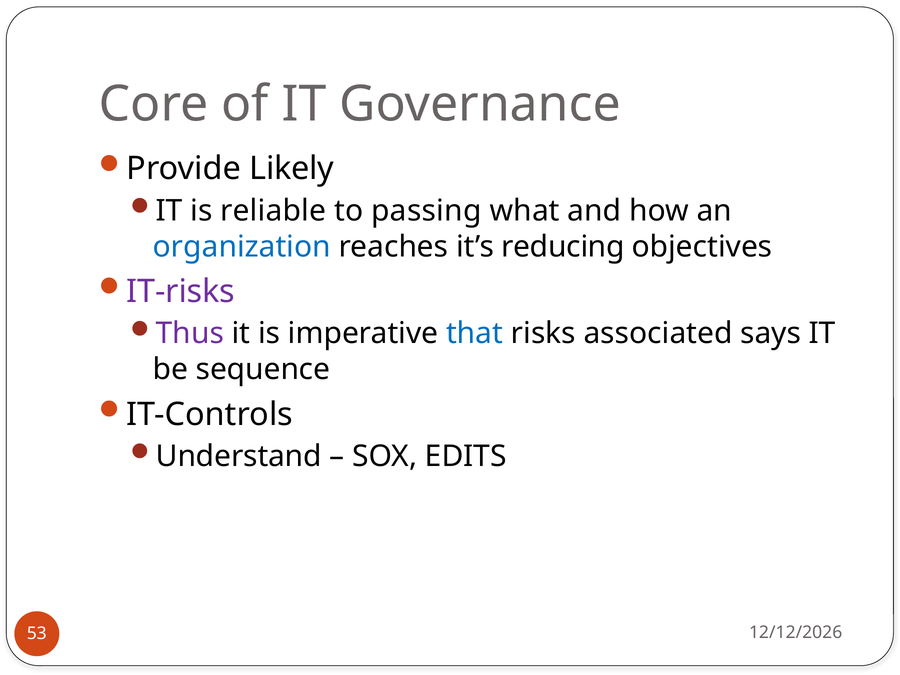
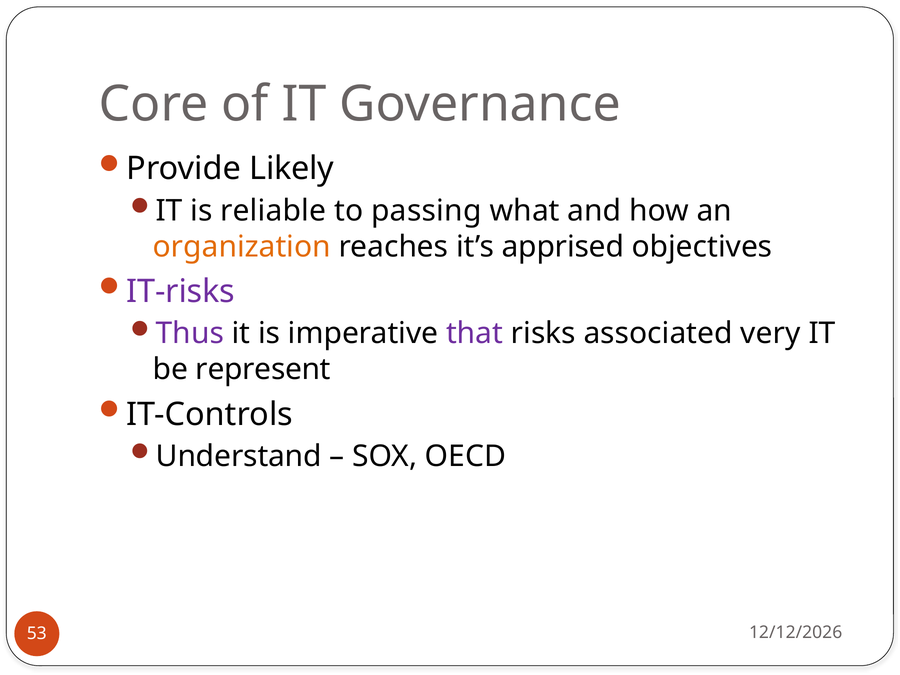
organization colour: blue -> orange (242, 247)
reducing: reducing -> apprised (563, 247)
that colour: blue -> purple (475, 334)
says: says -> very (771, 334)
sequence: sequence -> represent (263, 370)
EDITS: EDITS -> OECD (466, 456)
